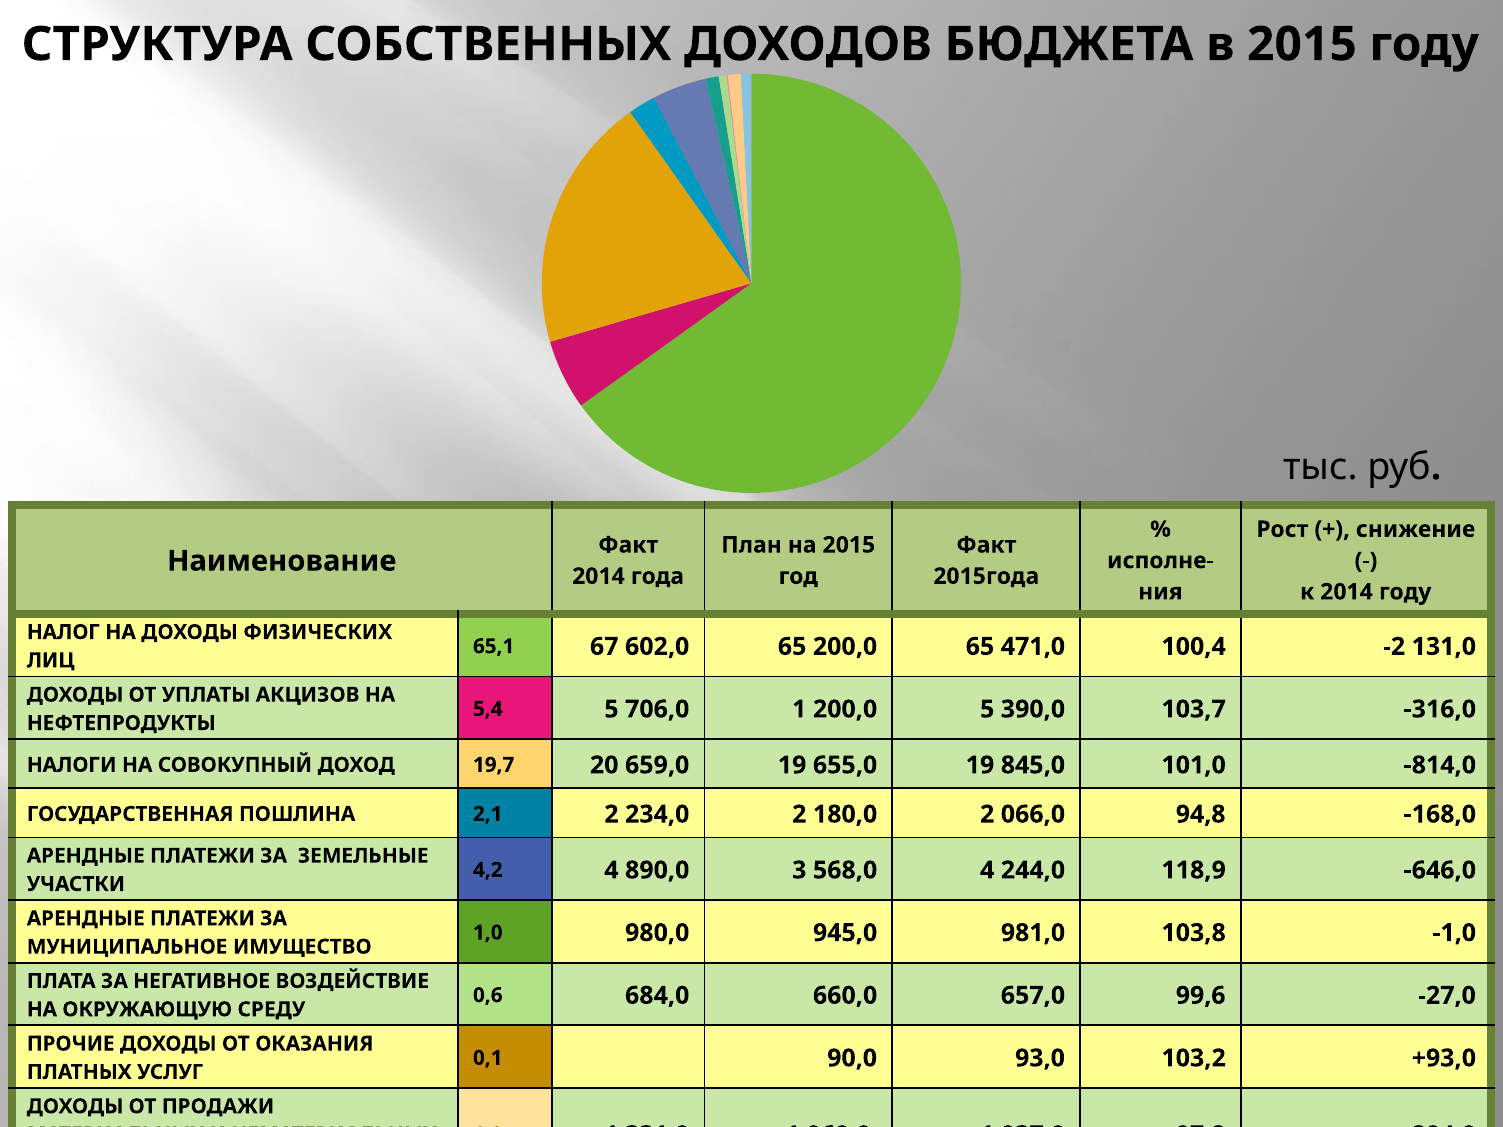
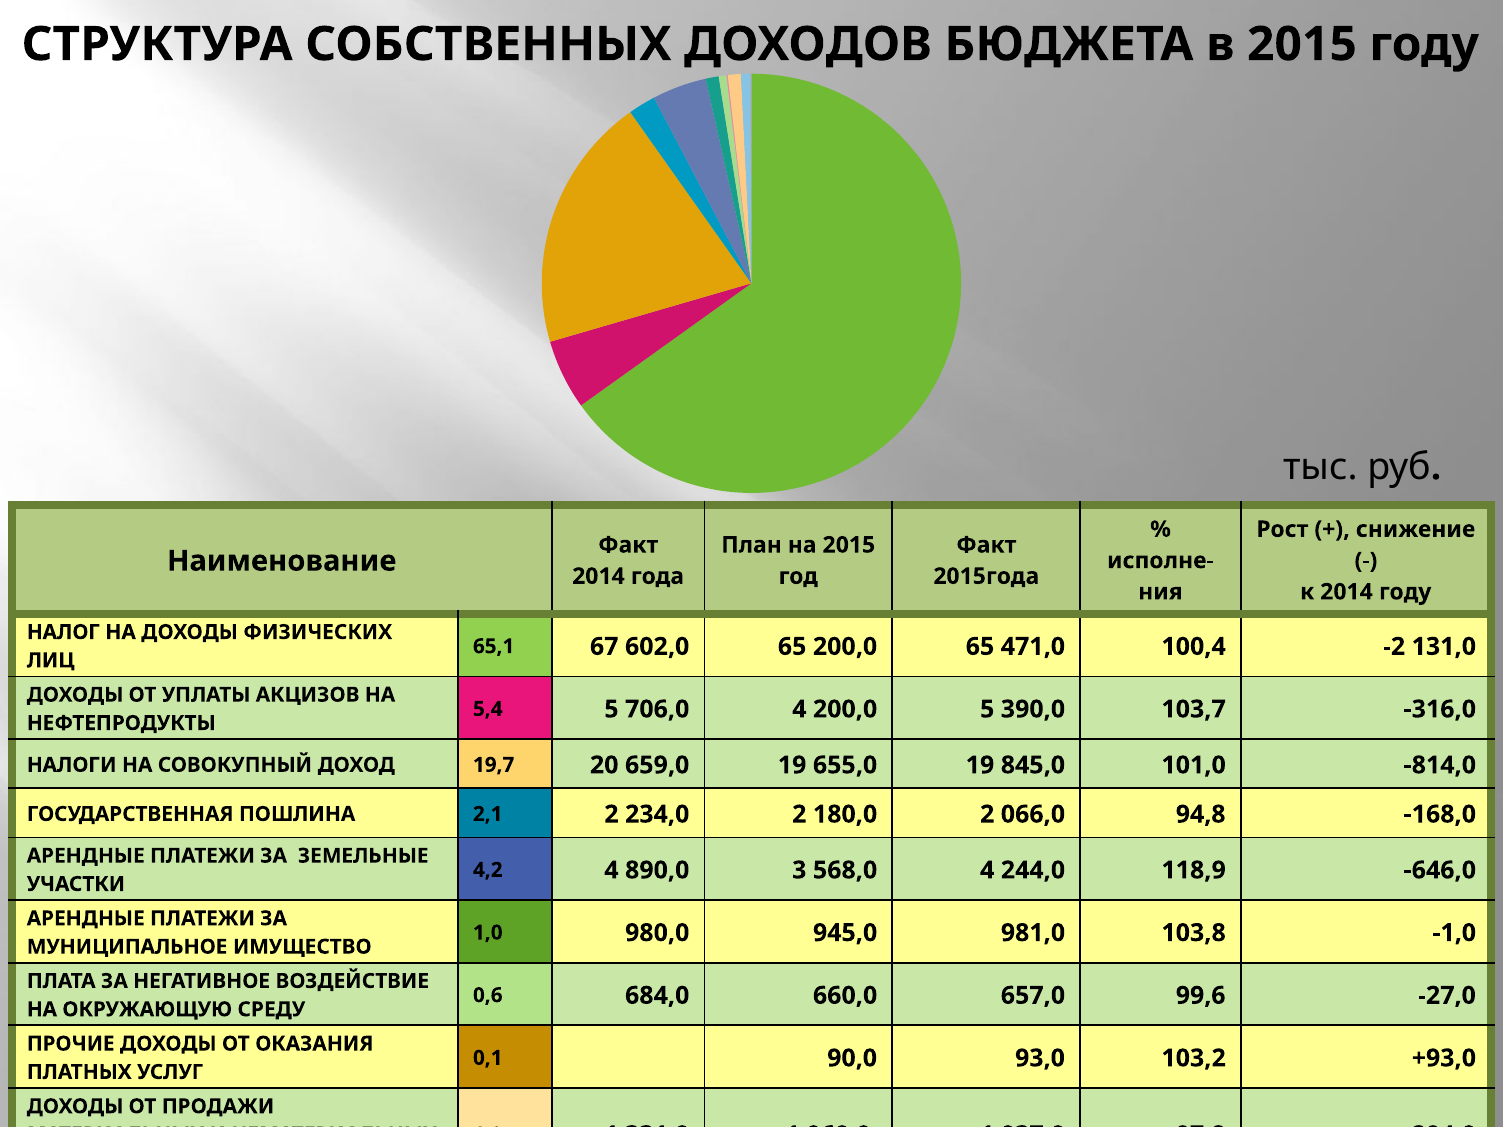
706,0 1: 1 -> 4 (799, 709)
